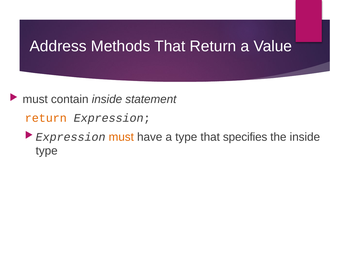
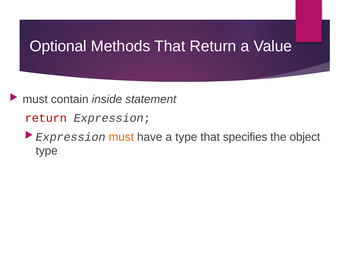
Address: Address -> Optional (58, 46)
return colour: orange -> red (46, 118)
the inside: inside -> object (305, 137)
